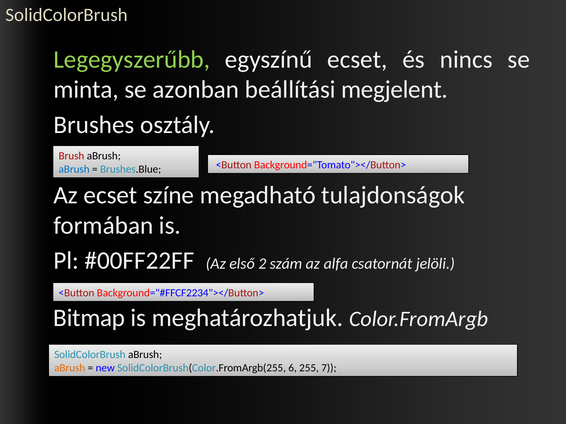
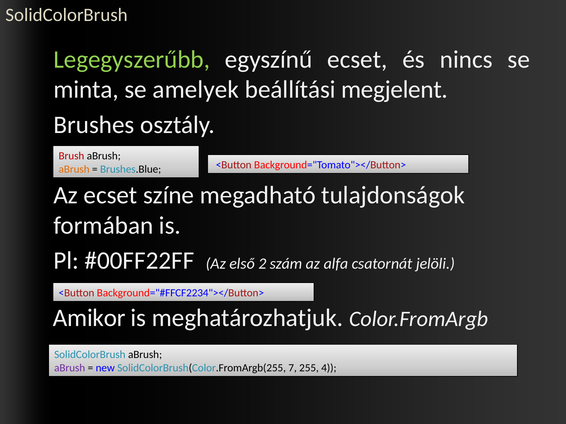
azonban: azonban -> amelyek (196, 90)
aBrush colour: blue -> orange (74, 169)
Bitmap: Bitmap -> Amikor (89, 318)
aBrush colour: orange -> purple (70, 368)
6: 6 -> 7 (293, 368)
7: 7 -> 4 (329, 368)
